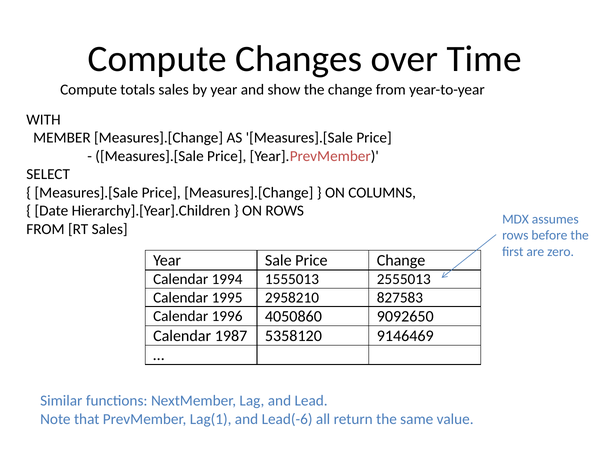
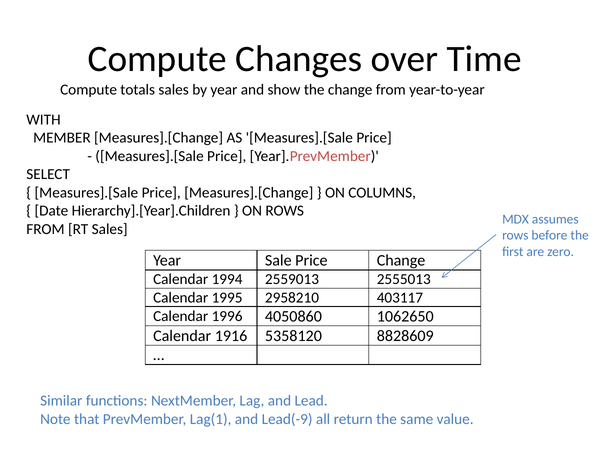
1555013: 1555013 -> 2559013 (292, 280)
827583: 827583 -> 403117 (400, 298)
9092650: 9092650 -> 1062650 (405, 317)
1987: 1987 -> 1916 (231, 336)
9146469: 9146469 -> 8828609 (405, 336)
Lead(-6: Lead(-6 -> Lead(-9 (287, 419)
